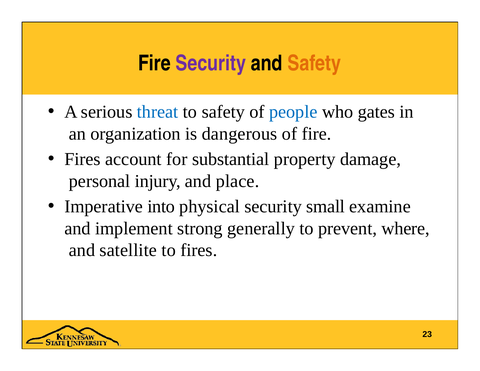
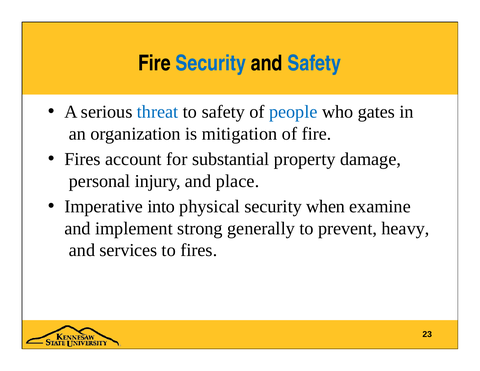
Security colour: purple -> blue (211, 63)
Safety colour: orange -> blue (314, 63)
dangerous: dangerous -> mitigation (240, 134)
small: small -> when (326, 206)
where: where -> heavy (405, 228)
satellite: satellite -> services (128, 250)
